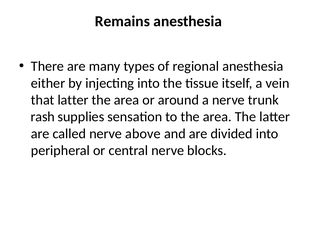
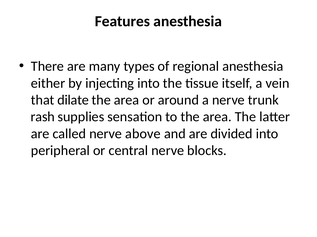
Remains: Remains -> Features (122, 21)
that latter: latter -> dilate (73, 100)
